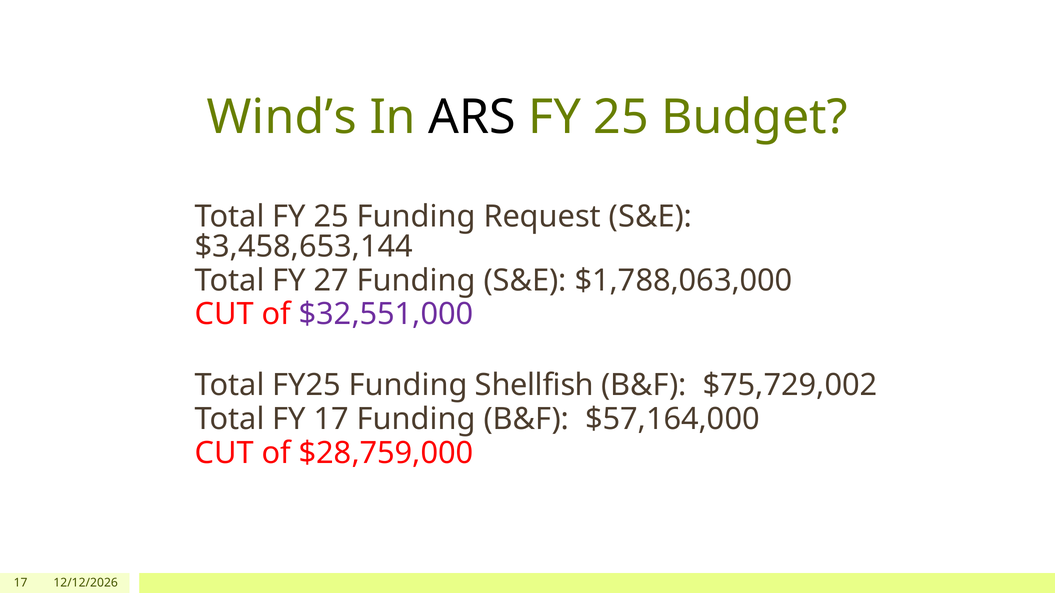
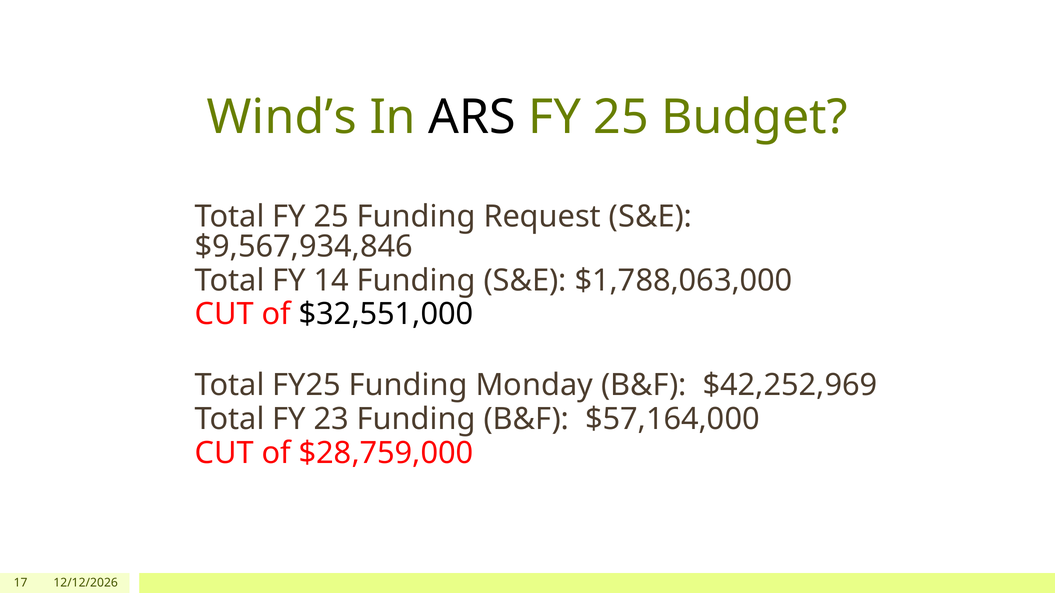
$3,458,653,144: $3,458,653,144 -> $9,567,934,846 (304, 247)
27: 27 -> 14 (331, 281)
$32,551,000 colour: purple -> black (386, 315)
Shellfish: Shellfish -> Monday (534, 386)
$75,729,002: $75,729,002 -> $42,252,969 (790, 386)
FY 17: 17 -> 23 (331, 419)
